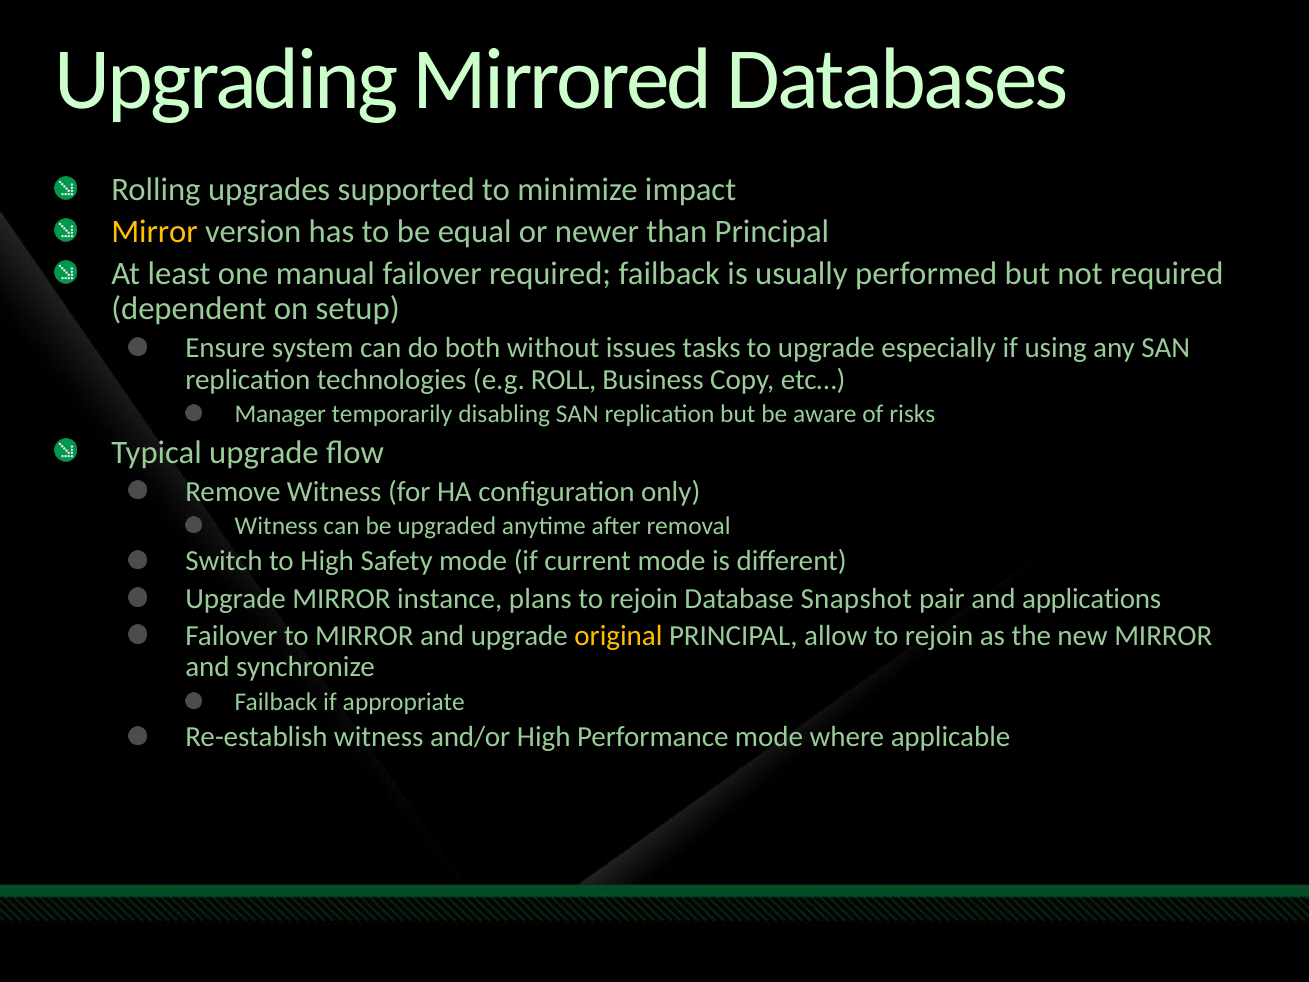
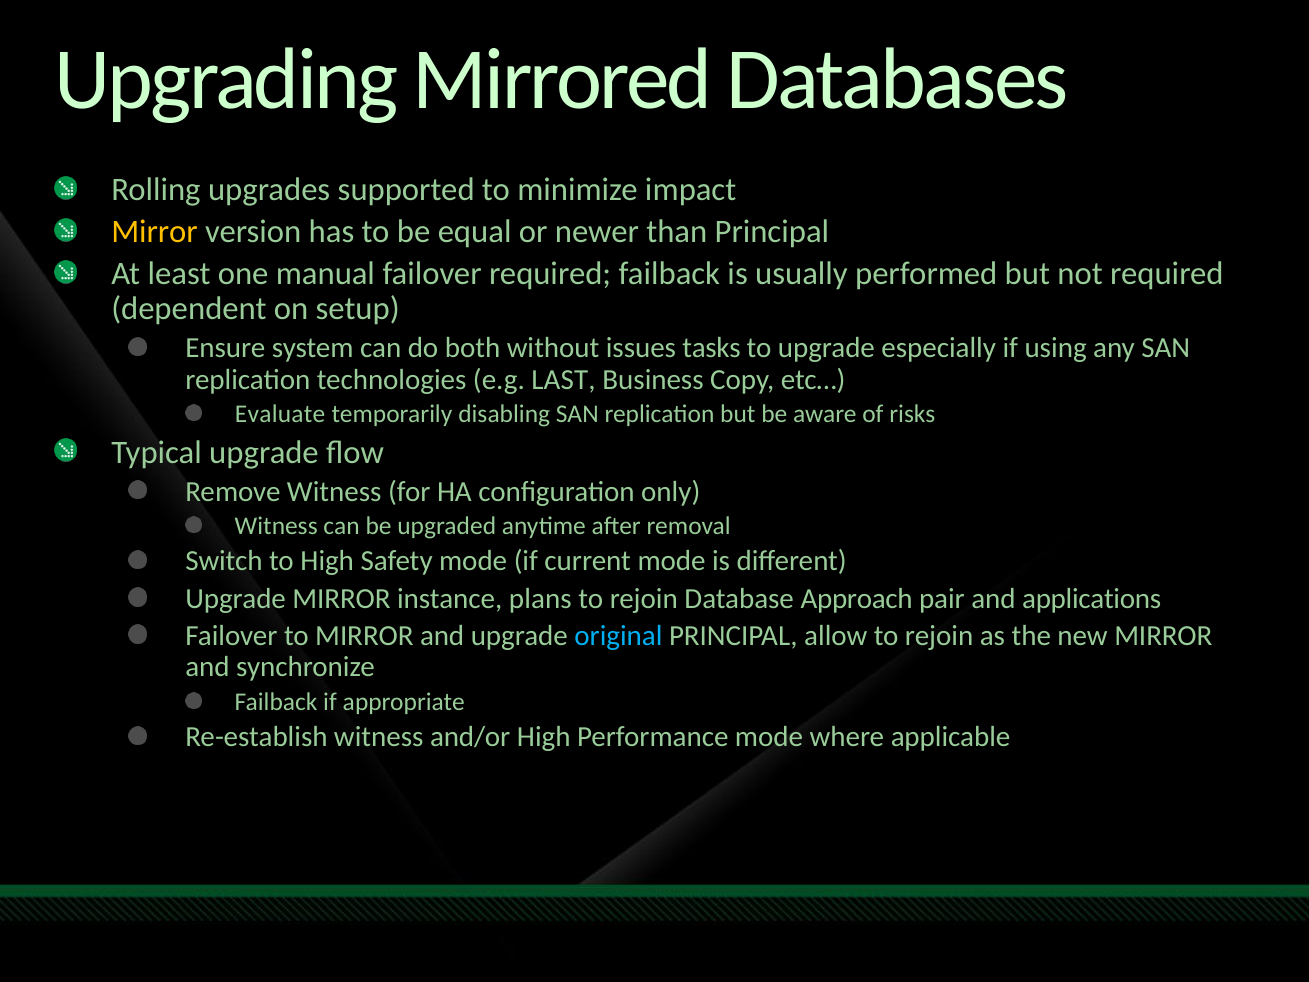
ROLL: ROLL -> LAST (563, 380)
Manager: Manager -> Evaluate (280, 414)
Snapshot: Snapshot -> Approach (857, 598)
original colour: yellow -> light blue (618, 636)
